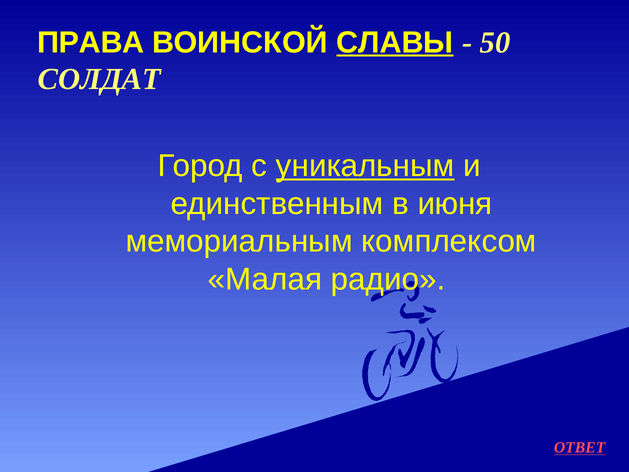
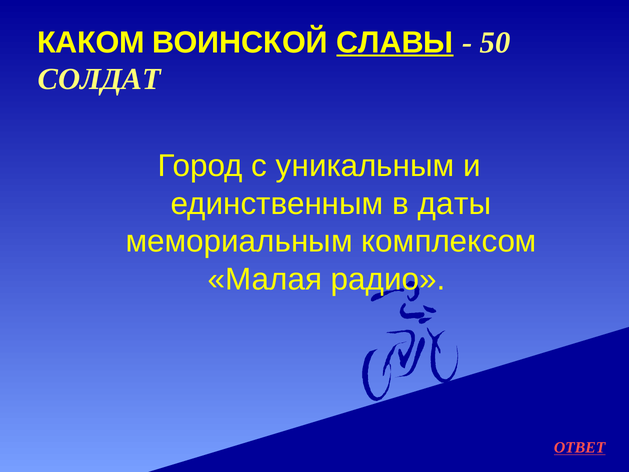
ПРАВА: ПРАВА -> КАКОМ (91, 42)
уникальным underline: present -> none (365, 166)
июня: июня -> даты (455, 204)
